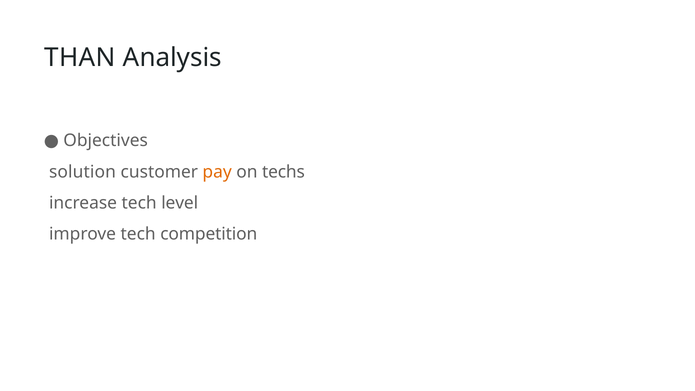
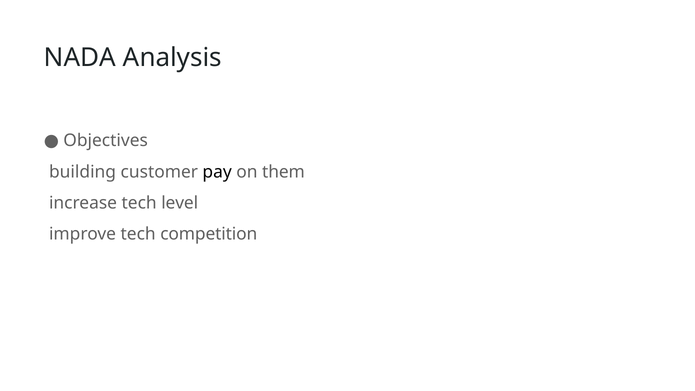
THAN: THAN -> NADA (80, 58)
solution: solution -> building (83, 172)
pay colour: orange -> black (217, 172)
techs: techs -> them (283, 172)
